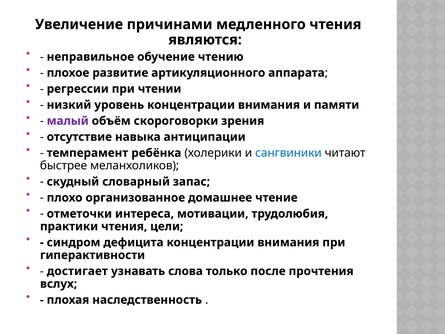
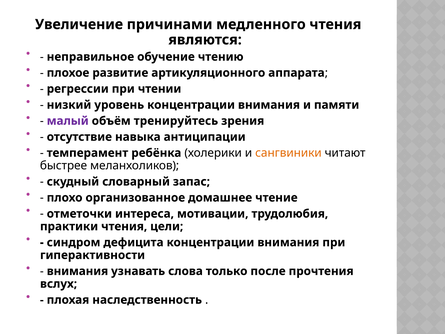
скороговорки: скороговорки -> тренируйтесь (176, 121)
сангвиники colour: blue -> orange (288, 153)
достигает: достигает -> внимания (77, 271)
